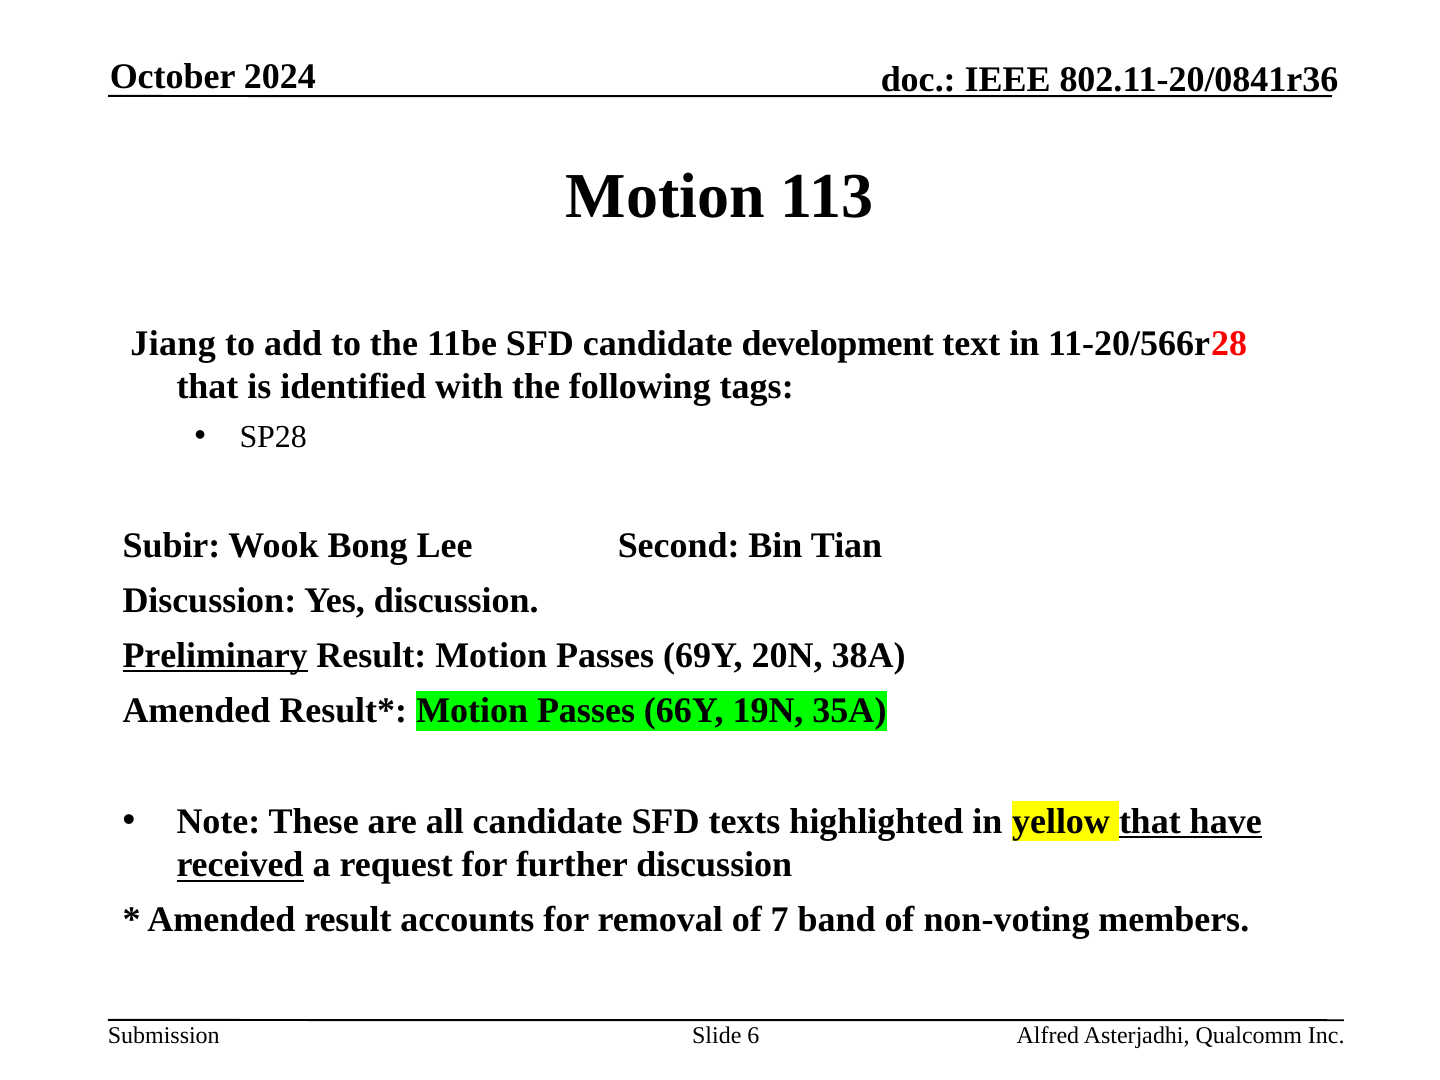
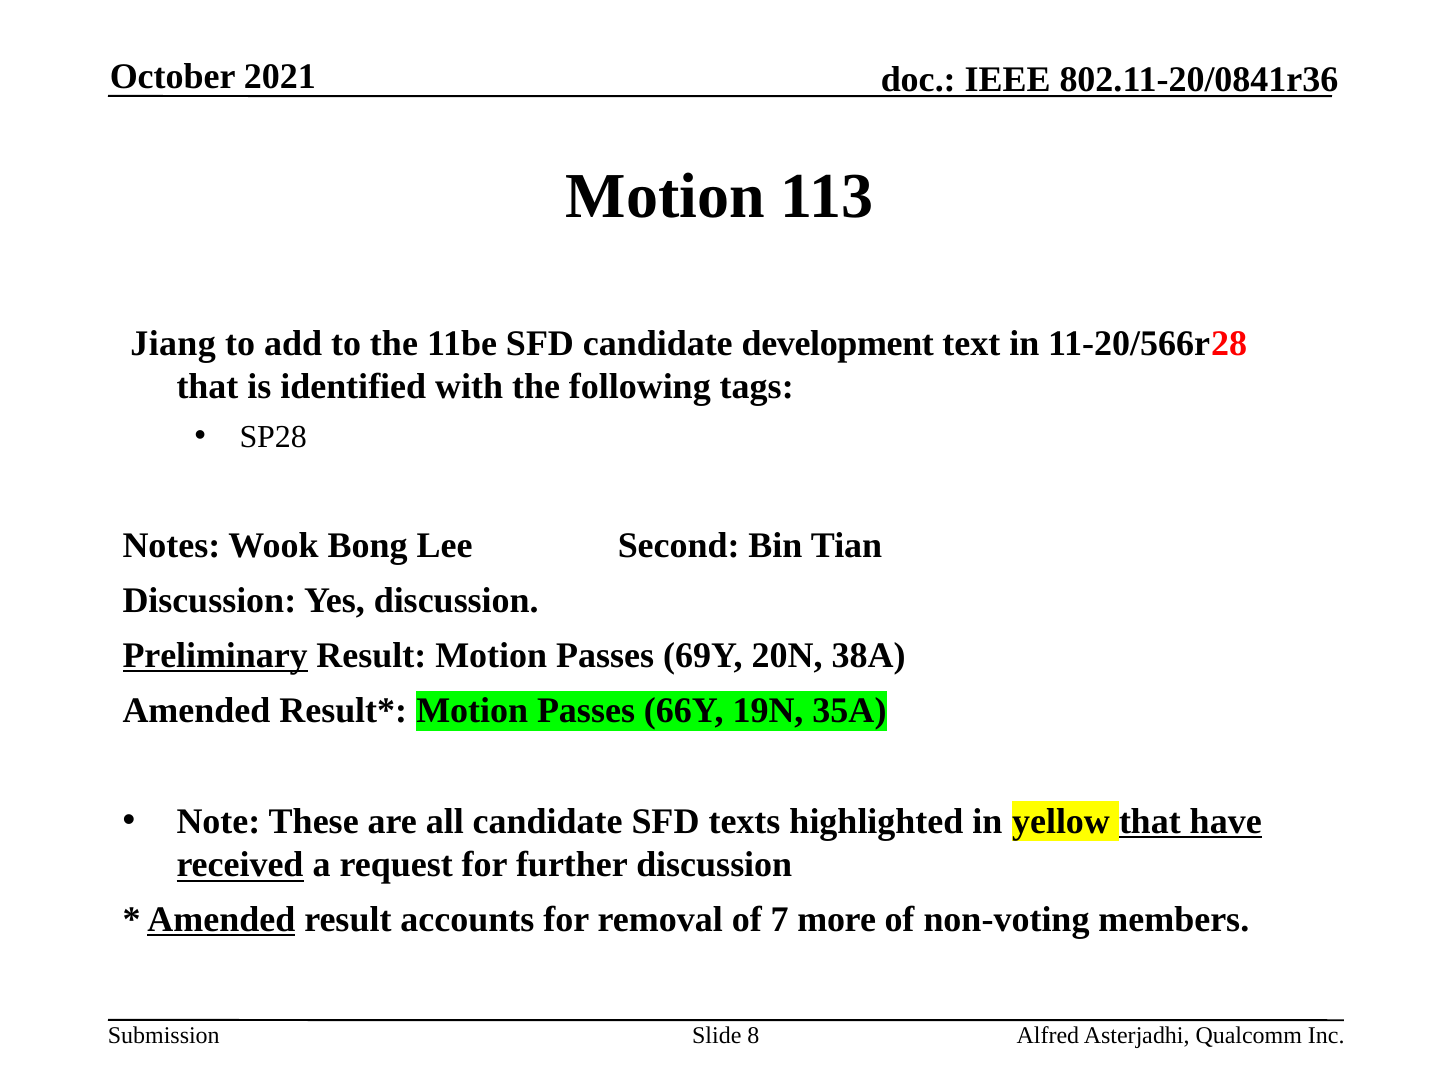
2024: 2024 -> 2021 (280, 76)
Subir: Subir -> Notes (171, 545)
Amended underline: none -> present (221, 920)
band: band -> more (837, 920)
6: 6 -> 8 (753, 1036)
